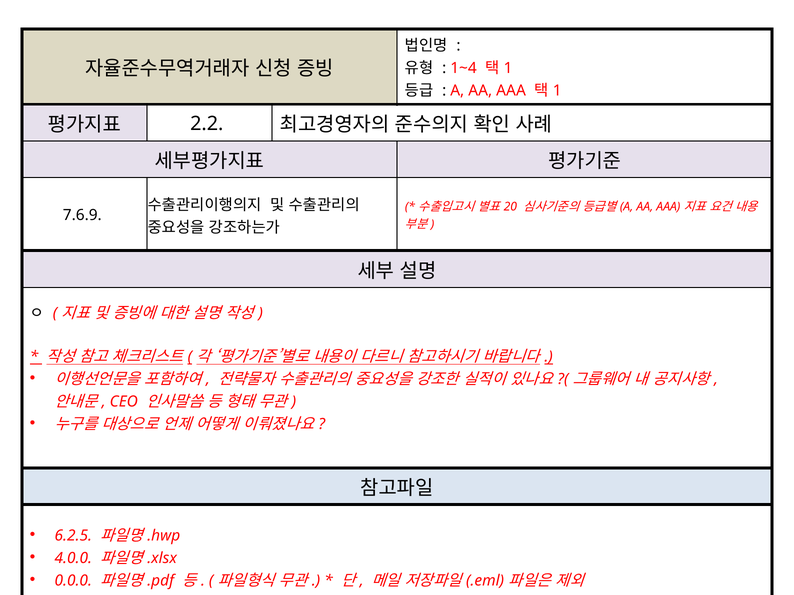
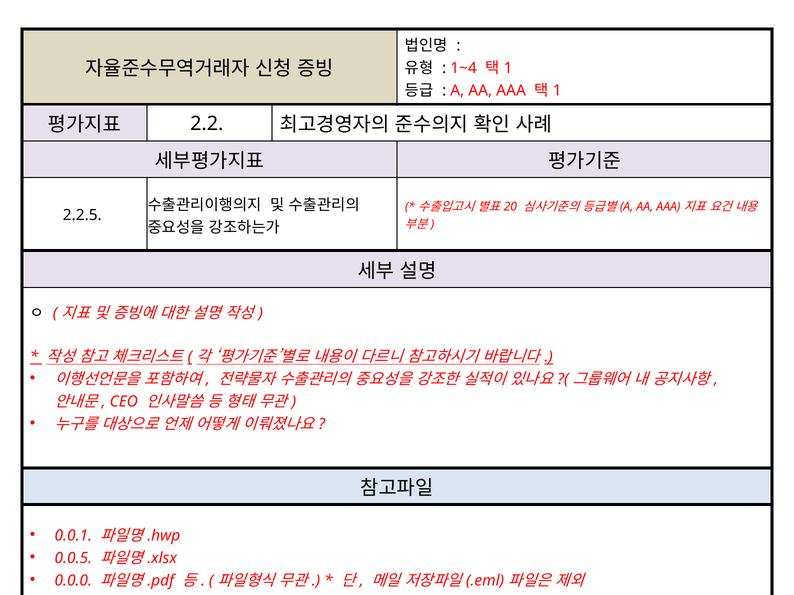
7.6.9: 7.6.9 -> 2.2.5 (82, 215)
6.2.5: 6.2.5 -> 0.0.1 (73, 536)
4.0.0: 4.0.0 -> 0.0.5 (73, 558)
